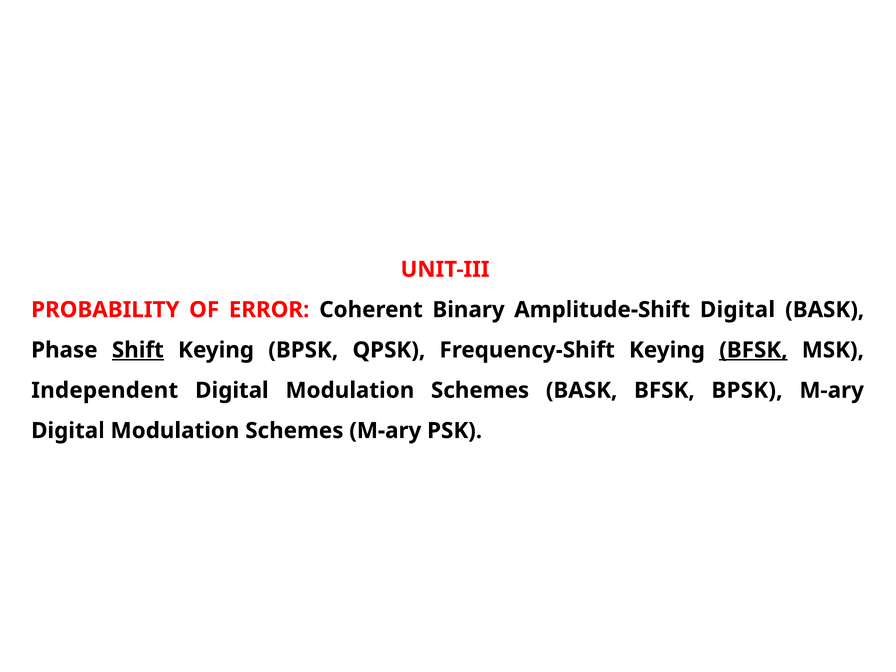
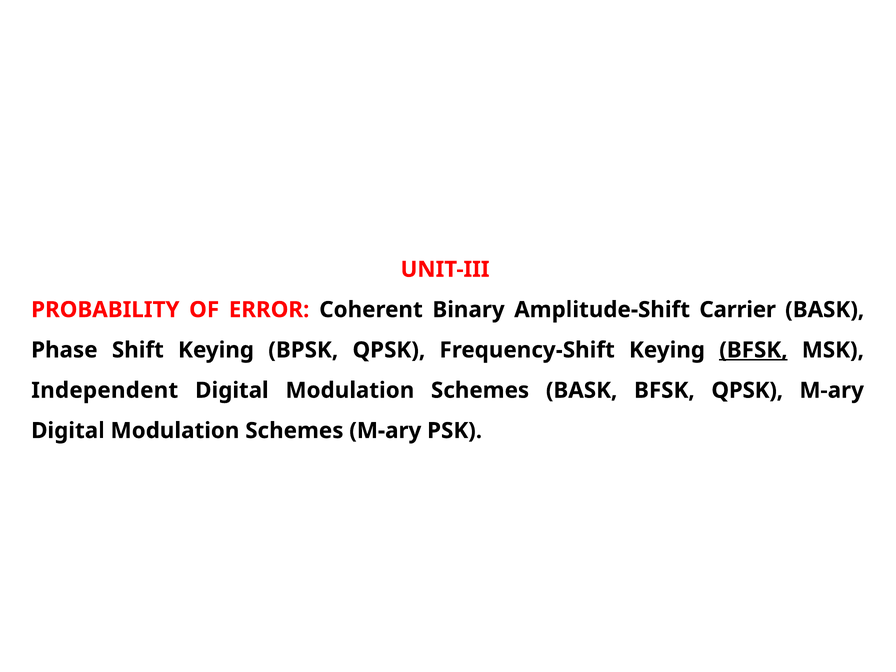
Amplitude-Shift Digital: Digital -> Carrier (738, 310)
Shift underline: present -> none (138, 350)
BFSK BPSK: BPSK -> QPSK (747, 390)
